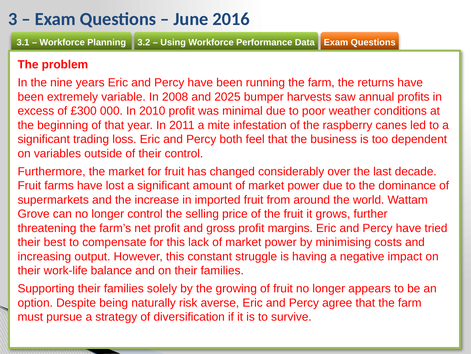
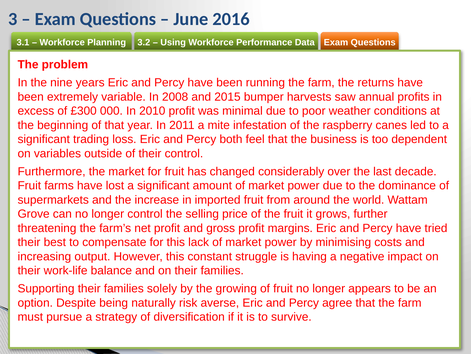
2025: 2025 -> 2015 (227, 97)
